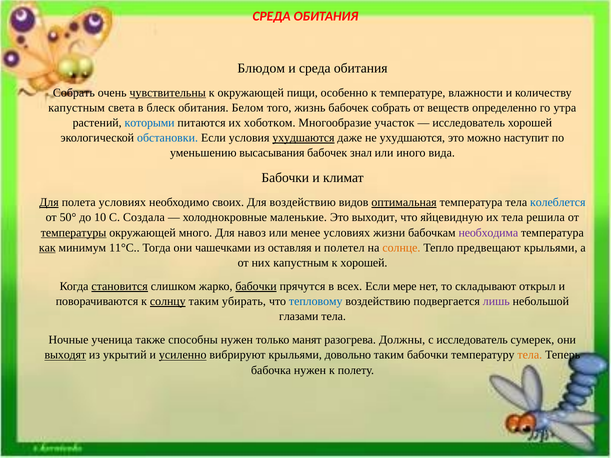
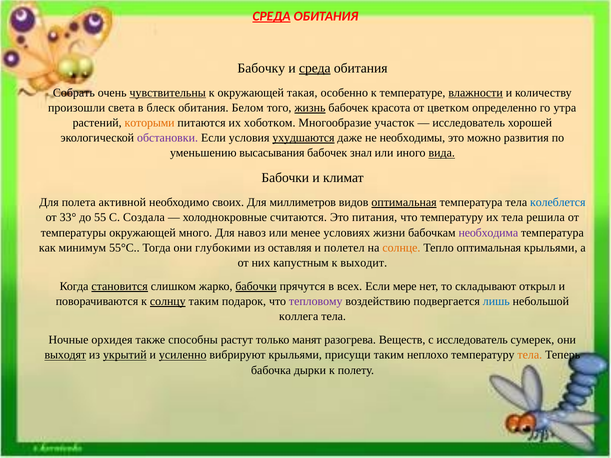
СРЕДА underline: none -> present (272, 16)
Блюдом: Блюдом -> Бабочку (261, 68)
среда underline: none -> present (315, 68)
пищи: пищи -> такая (302, 93)
влажности underline: none -> present (476, 93)
капустным: капустным -> произошли (77, 108)
жизнь underline: none -> present (310, 108)
бабочек собрать: собрать -> красота (391, 108)
веществ: веществ -> цветком (448, 108)
которыми colour: blue -> orange (150, 123)
обстановки colour: blue -> purple (168, 138)
не ухудшаются: ухудшаются -> необходимы (412, 138)
наступит: наступит -> развития (526, 138)
вида underline: none -> present (442, 153)
Для underline: present -> none (49, 203)
полета условиях: условиях -> активной (122, 203)
Для воздействию: воздействию -> миллиметров (303, 203)
50°: 50° -> 33° (68, 218)
10: 10 -> 55 (100, 218)
маленькие: маленькие -> считаются (298, 218)
выходит: выходит -> питания (375, 218)
что яйцевидную: яйцевидную -> температуру (452, 218)
температуры underline: present -> none (74, 233)
как underline: present -> none (47, 248)
11°С: 11°С -> 55°С (124, 248)
чашечками: чашечками -> глубокими (223, 248)
Тепло предвещают: предвещают -> оптимальная (489, 248)
к хорошей: хорошей -> выходит (364, 263)
убирать: убирать -> подарок (244, 302)
тепловому colour: blue -> purple (316, 302)
лишь colour: purple -> blue (496, 302)
глазами: глазами -> коллега (299, 317)
ученица: ученица -> орхидея (112, 340)
способны нужен: нужен -> растут (237, 340)
Должны: Должны -> Веществ (402, 340)
укрытий underline: none -> present (125, 355)
довольно: довольно -> присущи (348, 355)
таким бабочки: бабочки -> неплохо (428, 355)
бабочка нужен: нужен -> дырки (310, 370)
